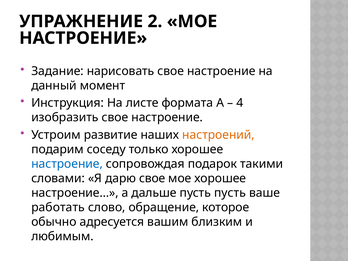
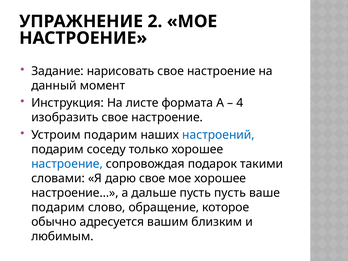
Устроим развитие: развитие -> подарим (111, 135)
настроений colour: orange -> blue (218, 135)
работать: работать -> подарим (58, 207)
